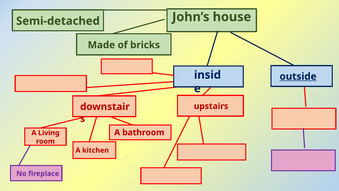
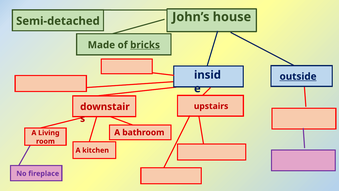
bricks underline: none -> present (145, 45)
